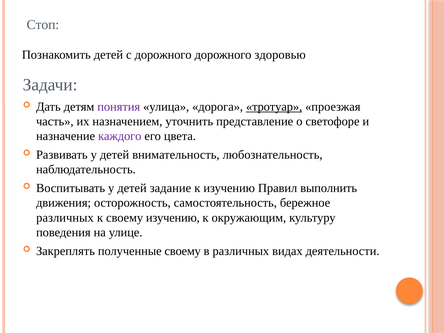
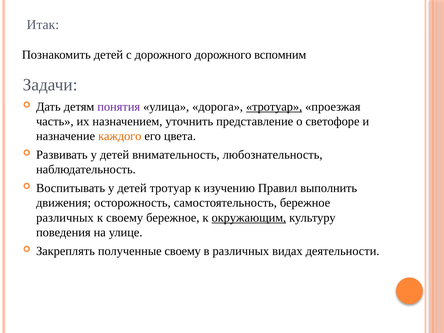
Стоп: Стоп -> Итак (43, 25)
здоровью: здоровью -> вспомним (280, 55)
каждого colour: purple -> orange (120, 136)
детей задание: задание -> тротуар (170, 188)
своему изучению: изучению -> бережное (173, 218)
окружающим underline: none -> present (249, 218)
